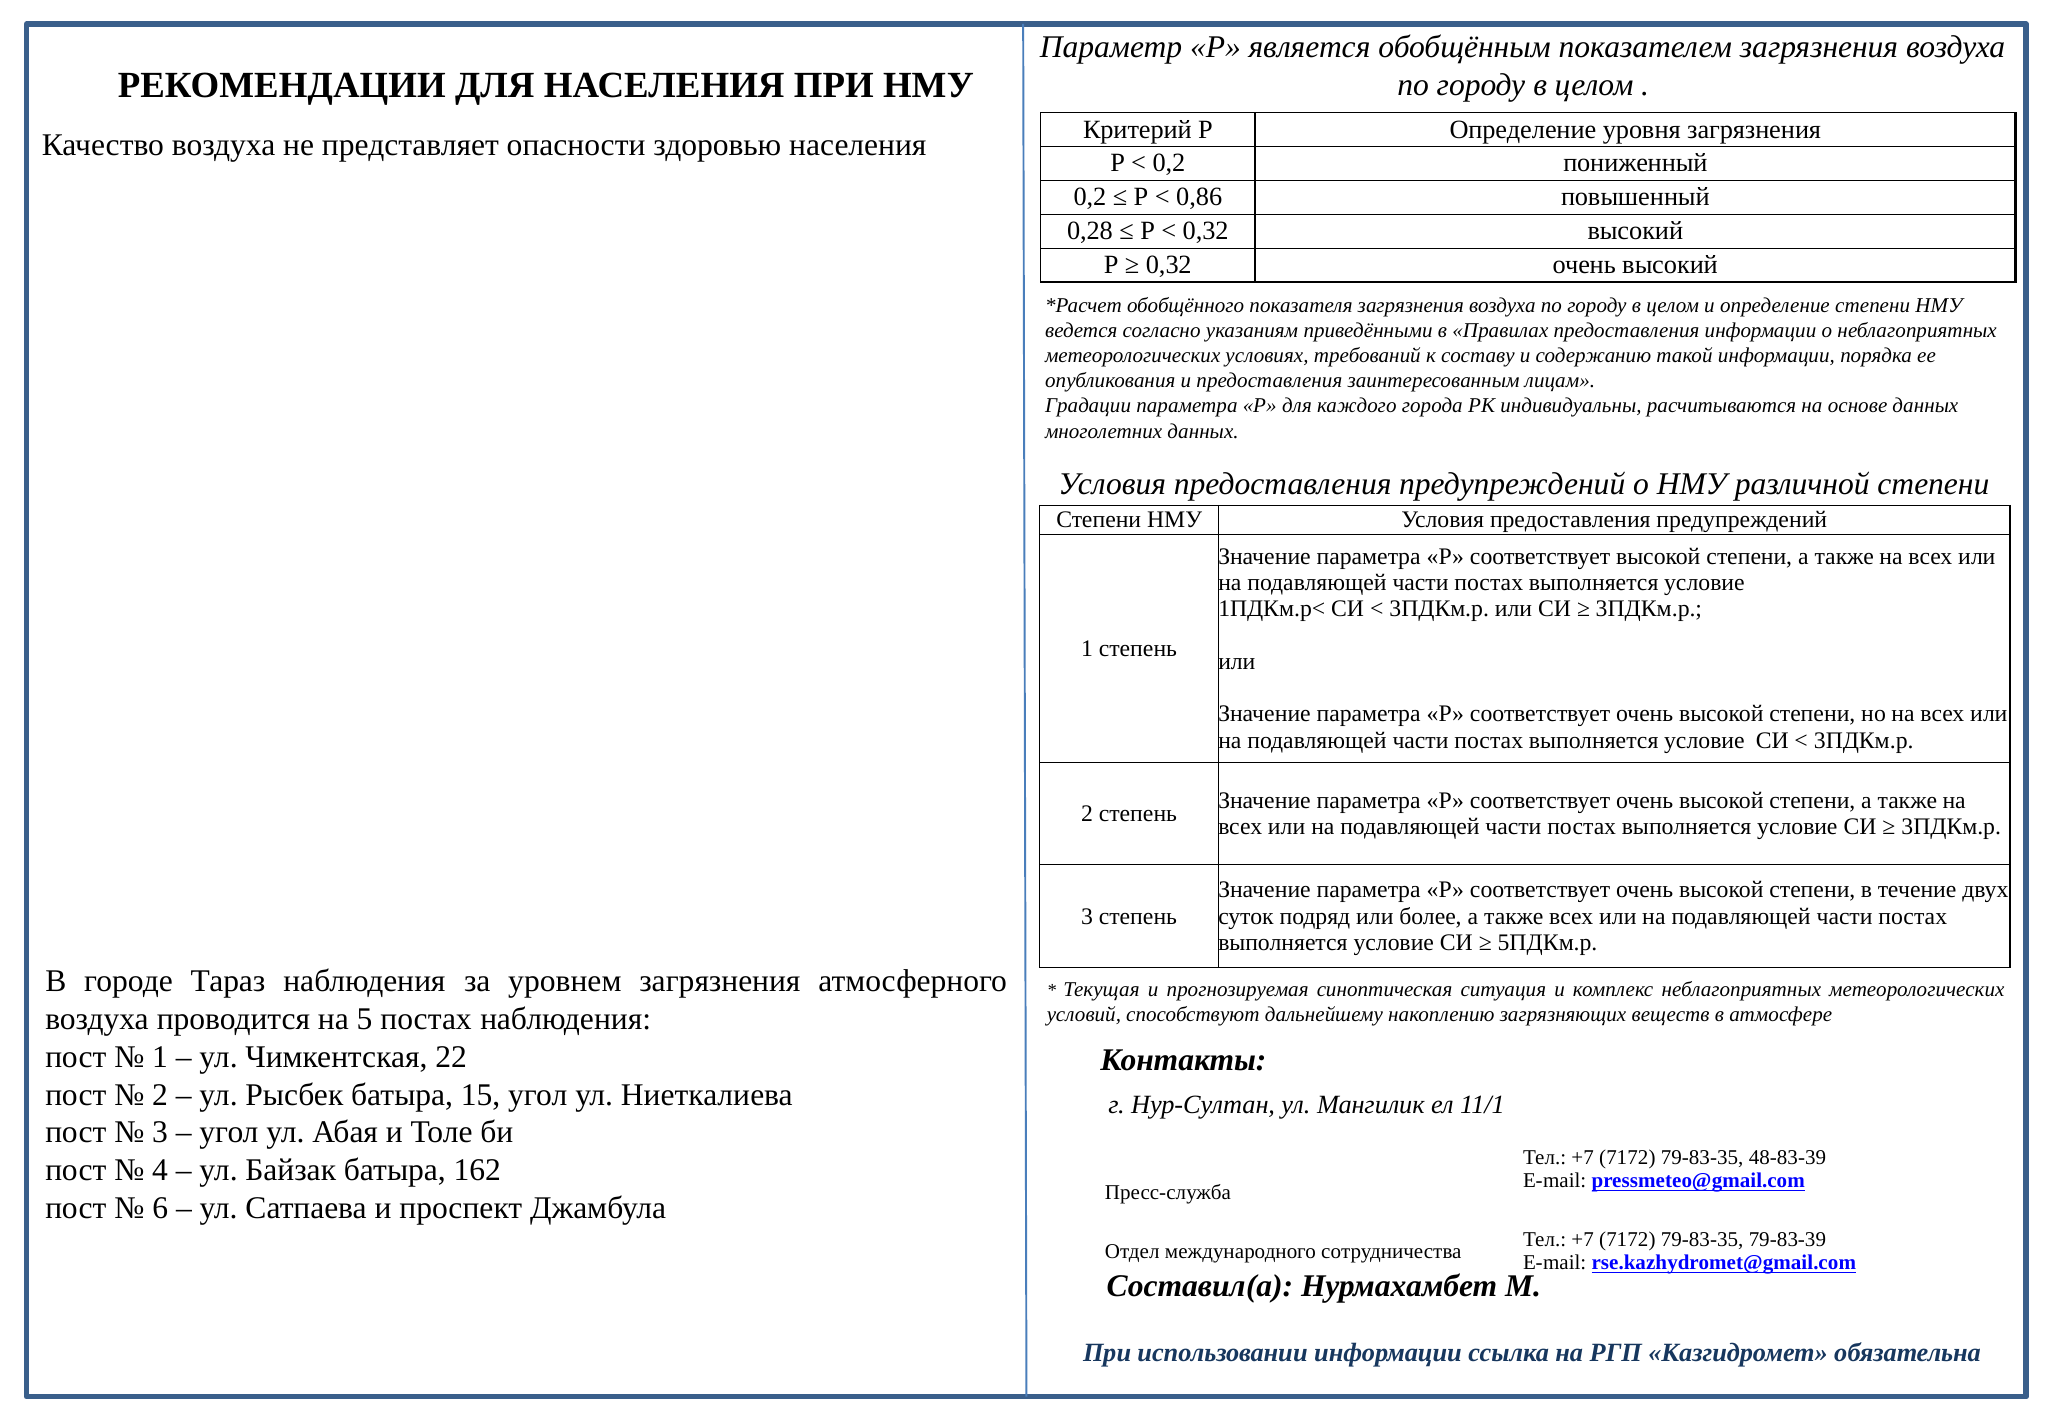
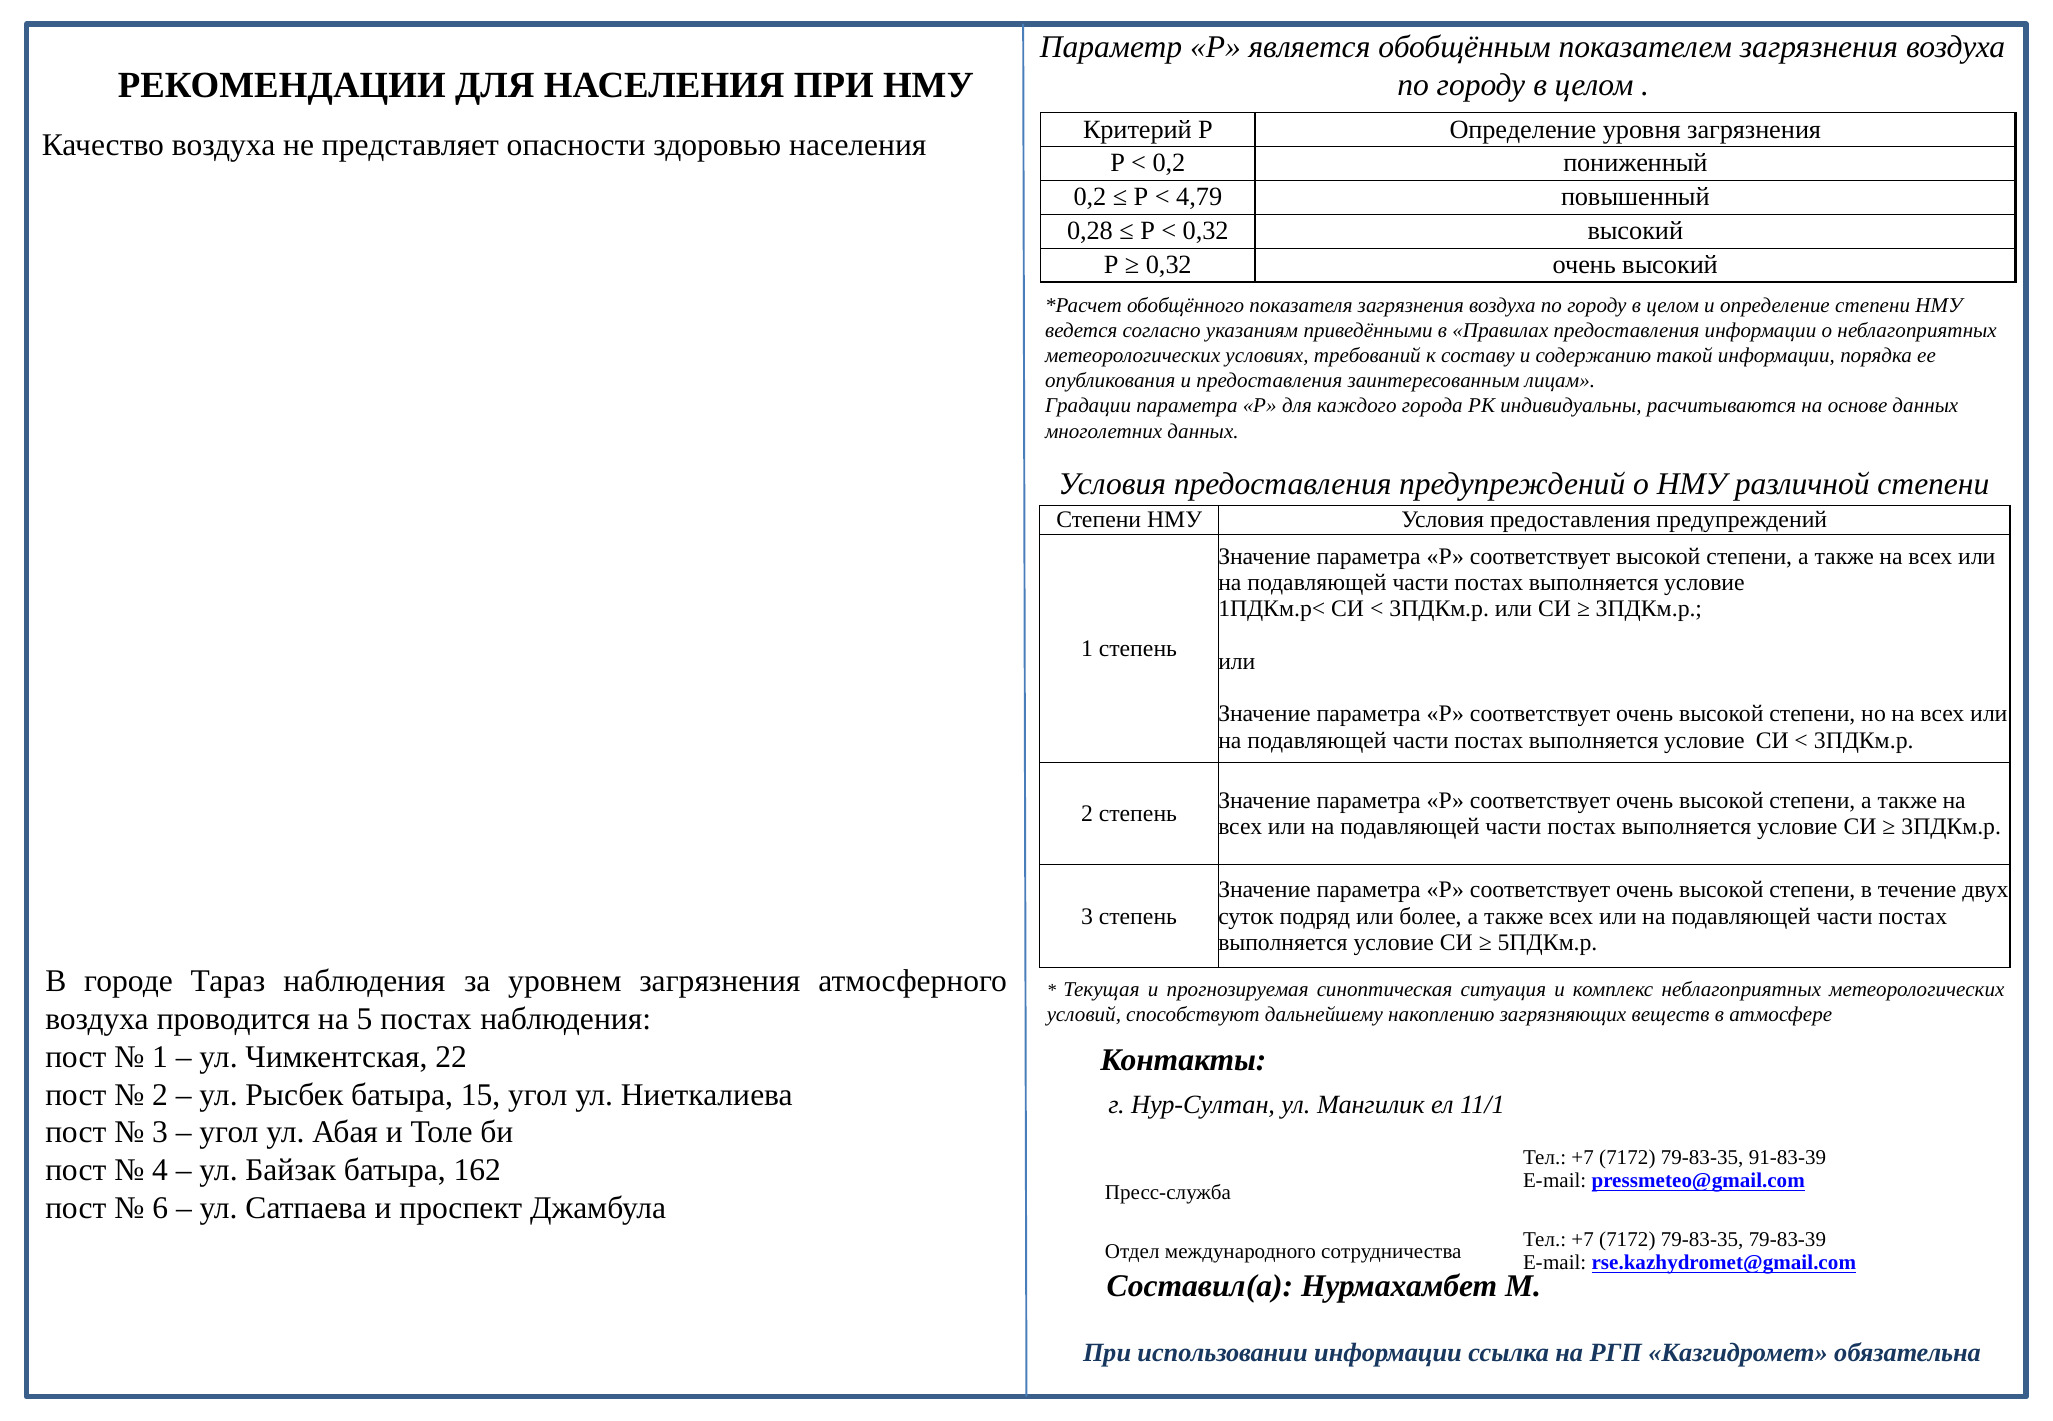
0,86: 0,86 -> 4,79 (1199, 197)
48-83-39: 48-83-39 -> 91-83-39 (1787, 1158)
